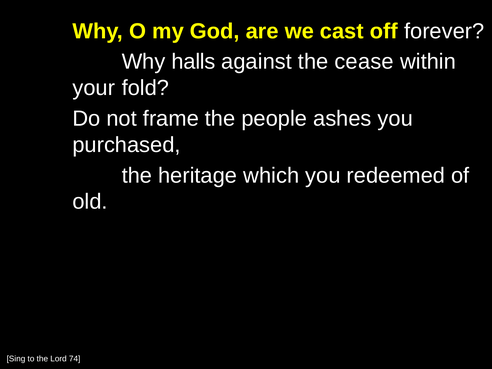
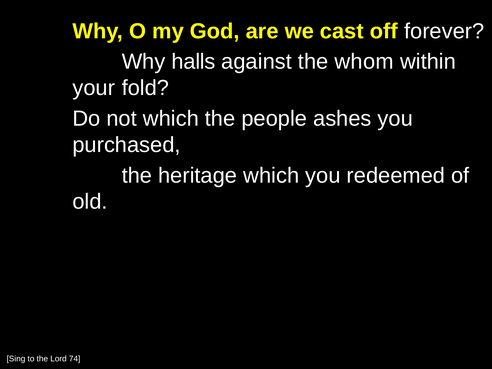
cease: cease -> whom (364, 62)
not frame: frame -> which (171, 119)
